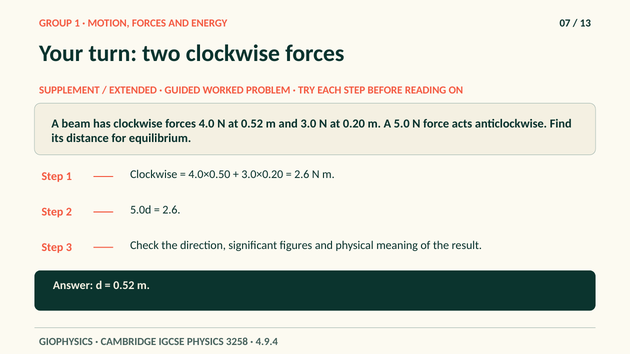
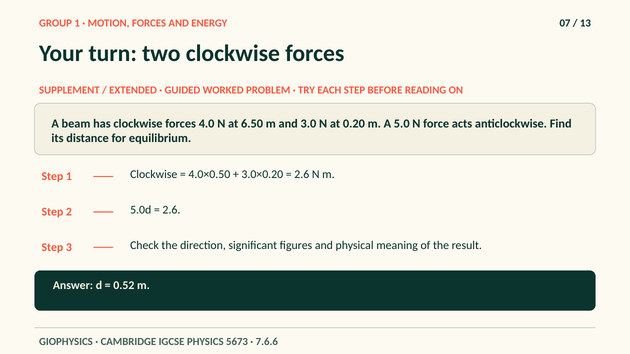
at 0.52: 0.52 -> 6.50 (252, 124)
3258: 3258 -> 5673 (237, 342)
4.9.4: 4.9.4 -> 7.6.6 (267, 342)
